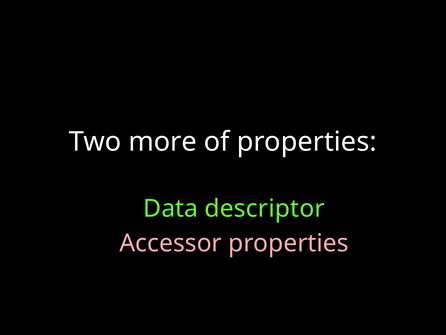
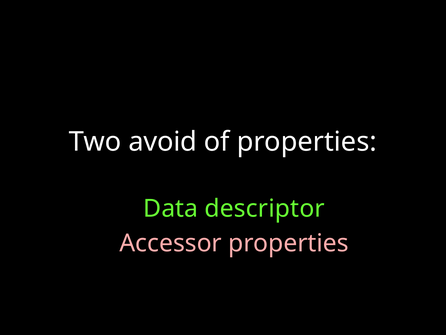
more: more -> avoid (163, 142)
